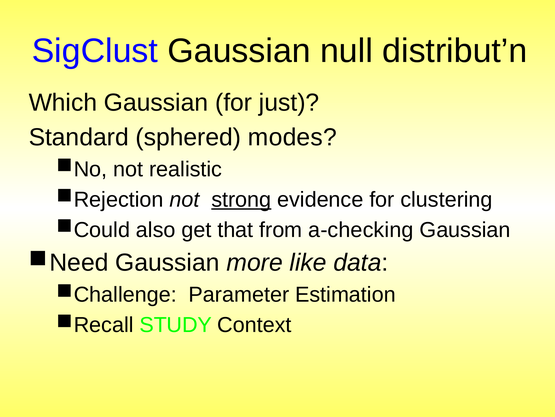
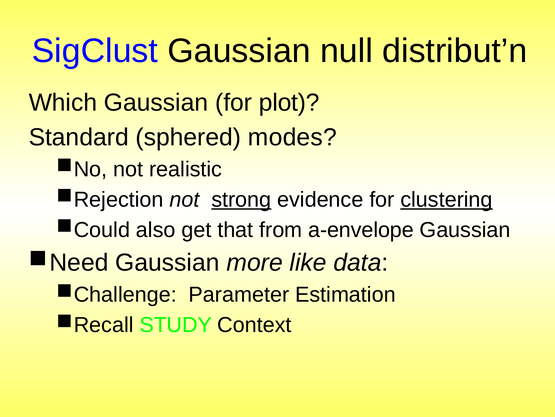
just: just -> plot (289, 103)
clustering underline: none -> present (447, 199)
a-checking: a-checking -> a-envelope (361, 229)
